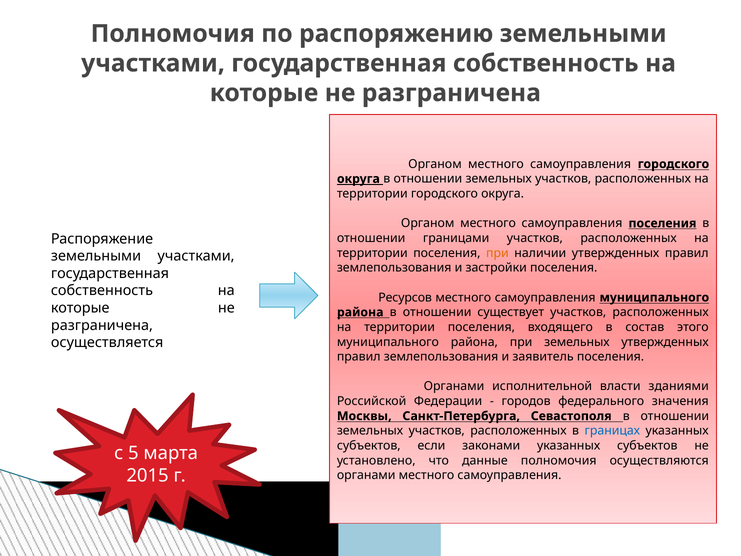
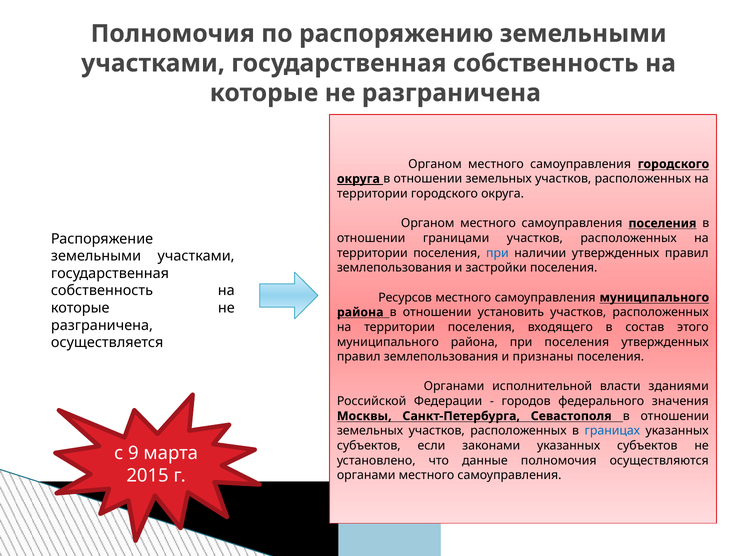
при colour: orange -> blue (497, 253)
существует: существует -> установить (511, 312)
при земельных: земельных -> поселения (577, 342)
заявитель: заявитель -> признаны (543, 357)
5: 5 -> 9 (133, 453)
